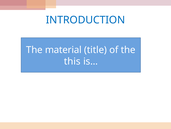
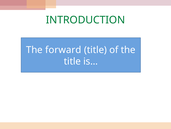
INTRODUCTION colour: blue -> green (85, 20)
material: material -> forward (63, 50)
this: this -> title (72, 61)
